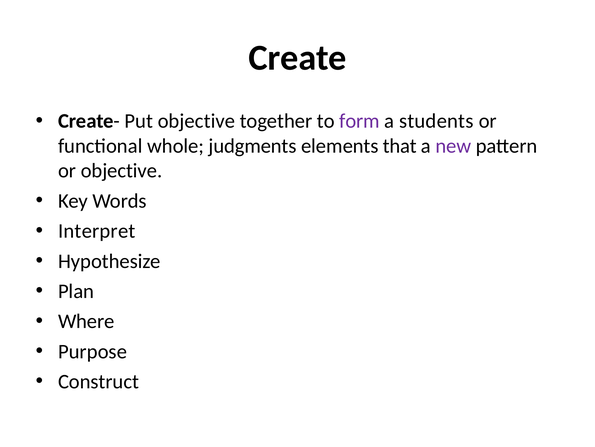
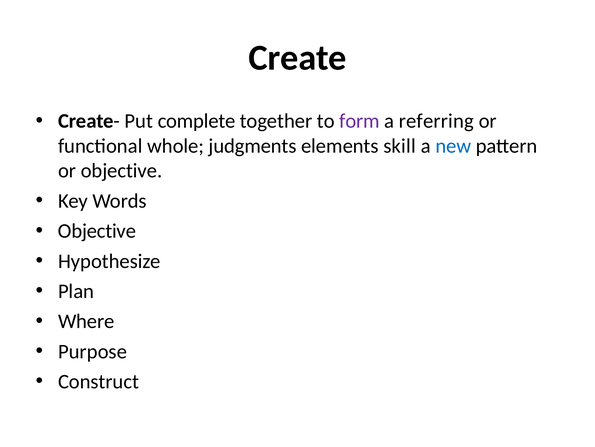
Put objective: objective -> complete (197, 121)
students: students -> referring (436, 121)
that: that -> skill (400, 146)
new colour: purple -> blue (453, 146)
Interpret: Interpret -> Objective (97, 231)
